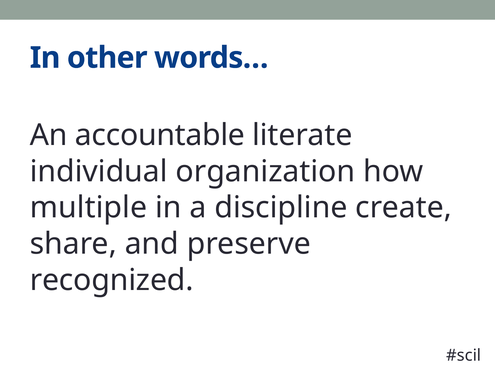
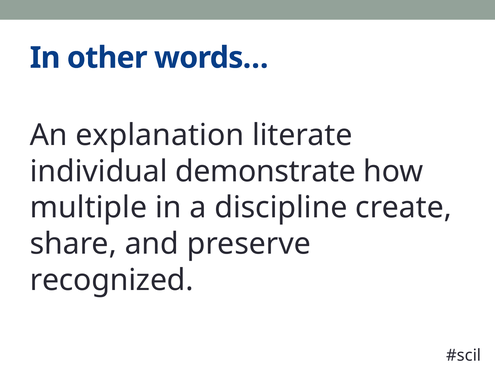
accountable: accountable -> explanation (160, 135)
organization: organization -> demonstrate (266, 171)
